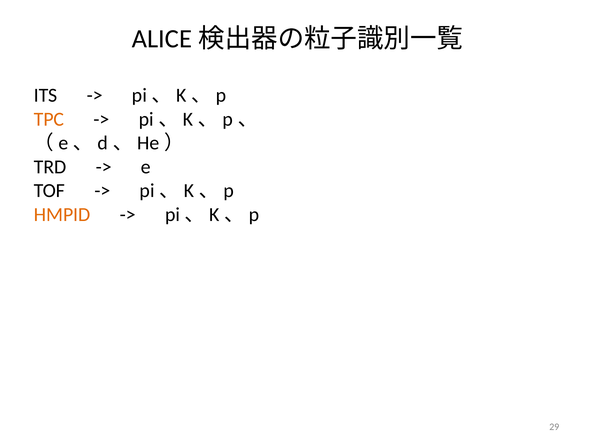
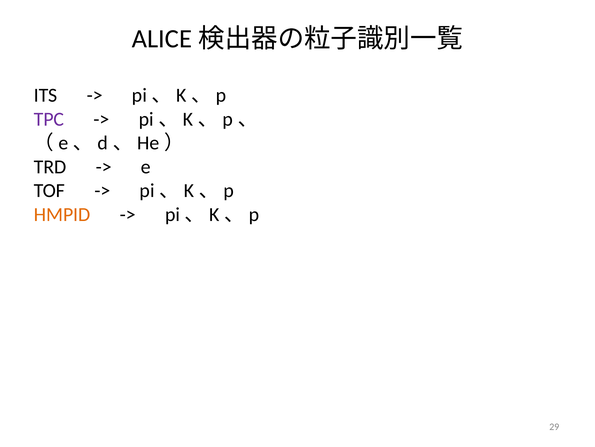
TPC colour: orange -> purple (49, 119)
